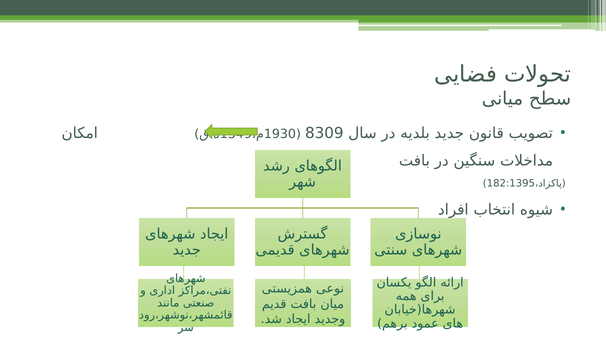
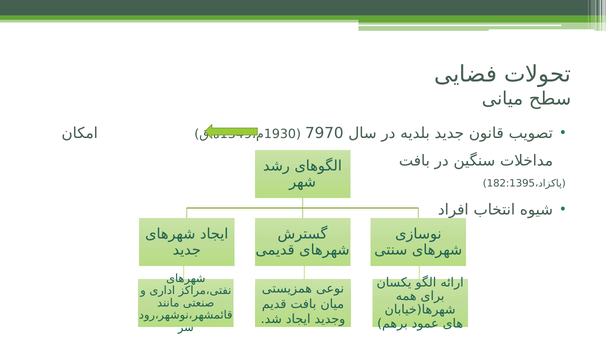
8309: 8309 -> 7970 (324, 133)
